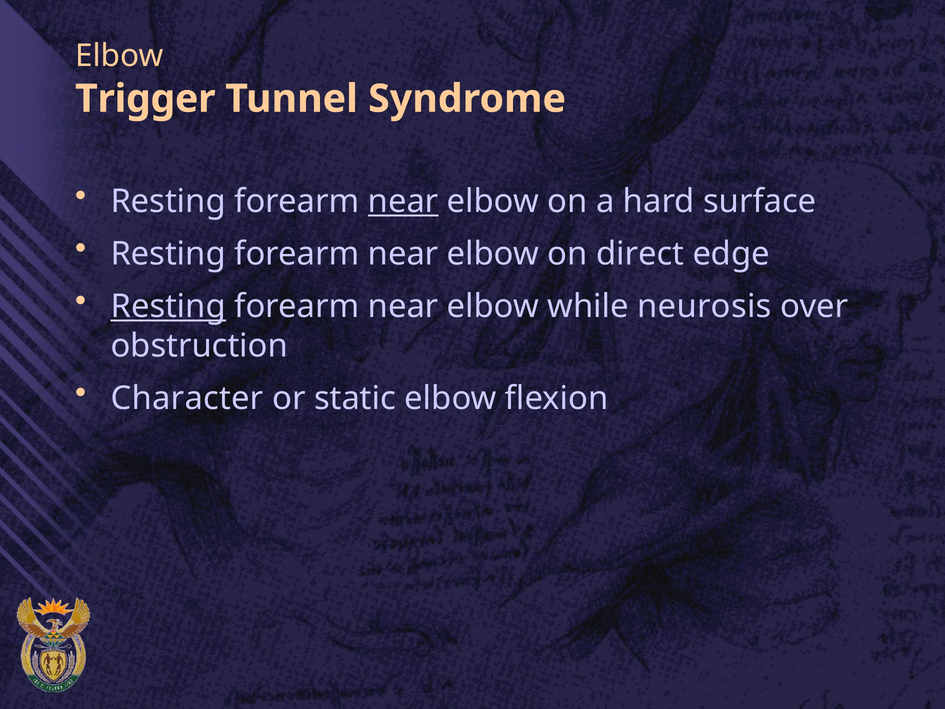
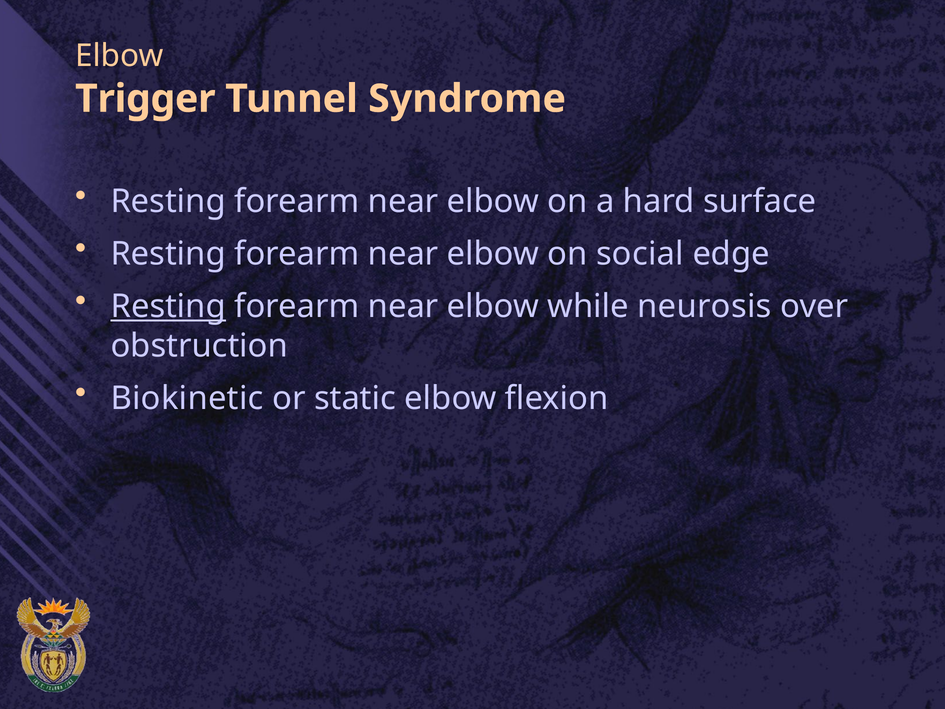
near underline: present -> none (403, 201)
direct: direct -> social (640, 254)
Character: Character -> Biokinetic (187, 398)
